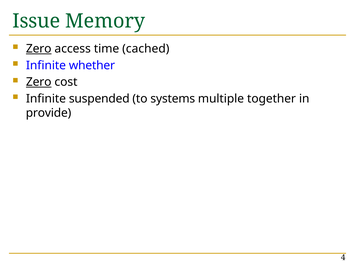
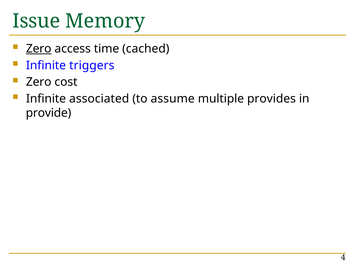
whether: whether -> triggers (92, 66)
Zero underline: present -> none (39, 82)
suspended: suspended -> associated (99, 99)
systems: systems -> assume (173, 99)
together: together -> provides (271, 99)
